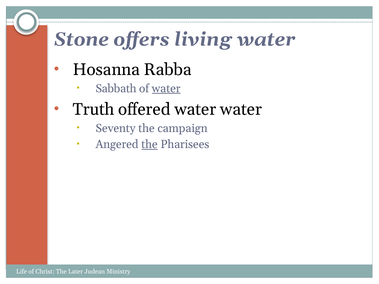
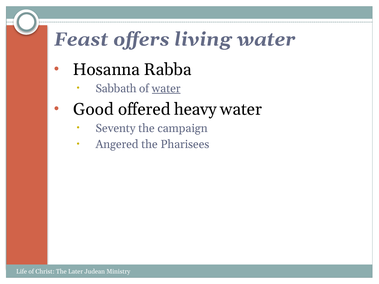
Stone: Stone -> Feast (81, 39)
Truth: Truth -> Good (93, 109)
offered water: water -> heavy (195, 109)
the underline: present -> none (150, 145)
